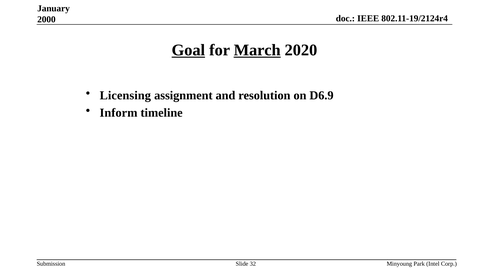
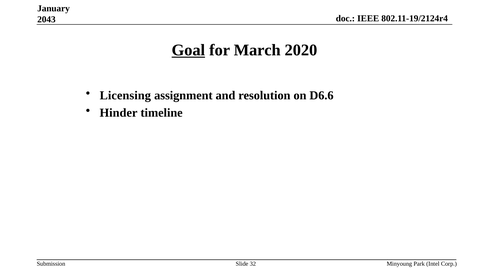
2000: 2000 -> 2043 (46, 20)
March underline: present -> none (257, 50)
D6.9: D6.9 -> D6.6 (322, 96)
Inform: Inform -> Hinder (119, 113)
